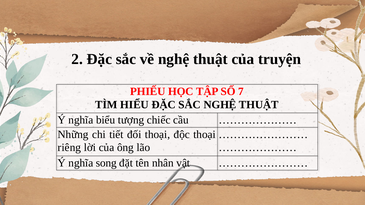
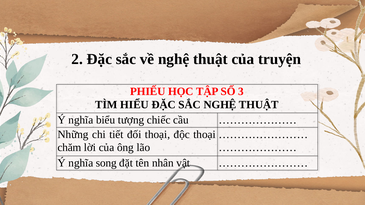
7: 7 -> 3 (241, 92)
riêng: riêng -> chăm (69, 148)
